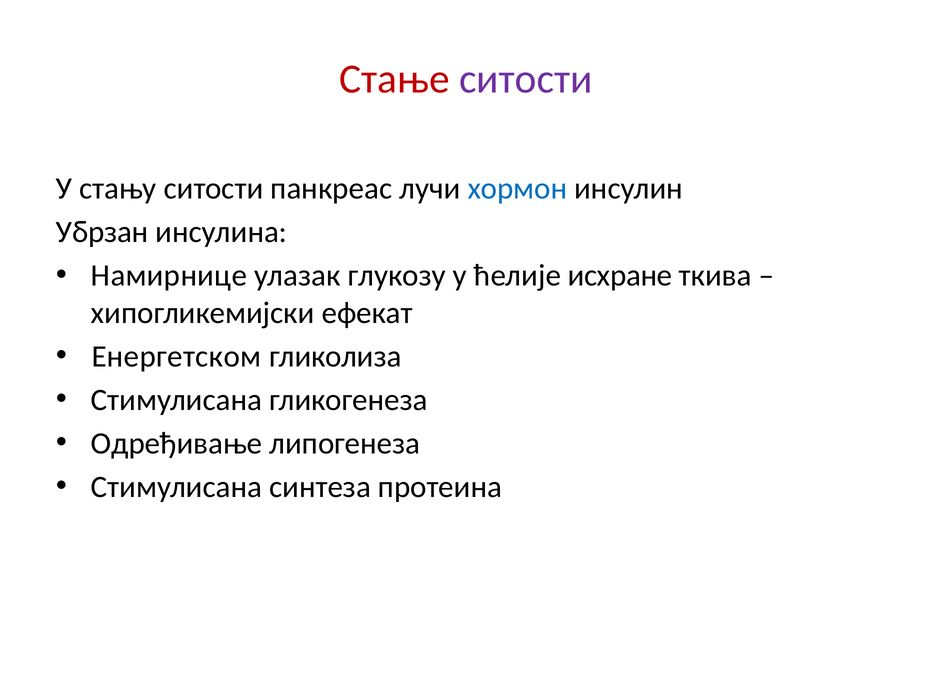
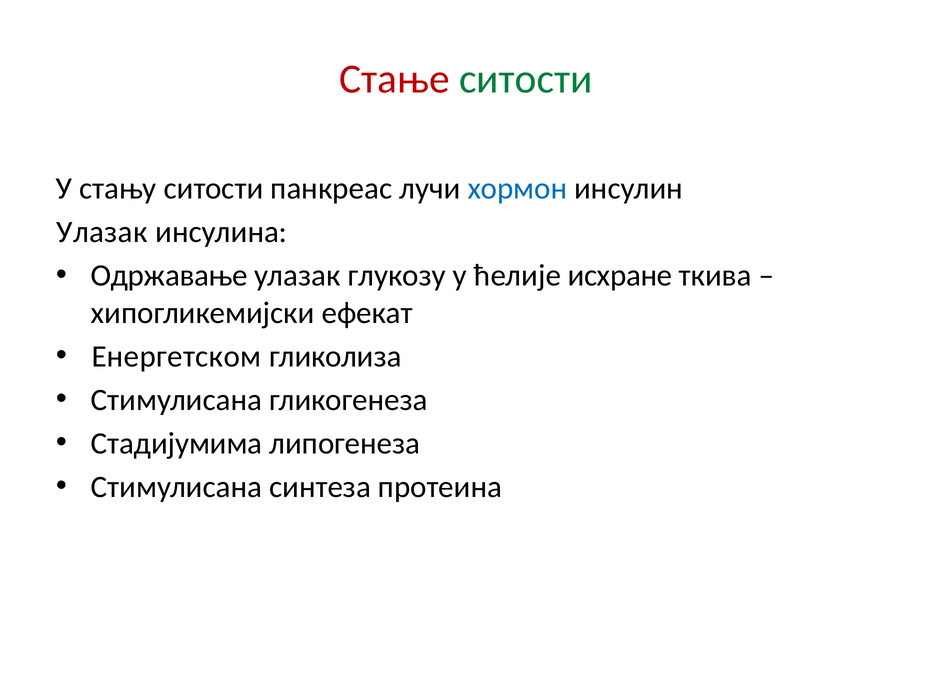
ситости colour: purple -> green (526, 79)
Убрзан: Убрзан -> Улазак (102, 232)
Намирнице: Намирнице -> Одржавање (169, 276)
Одређивање: Одређивање -> Стадијумима (177, 443)
